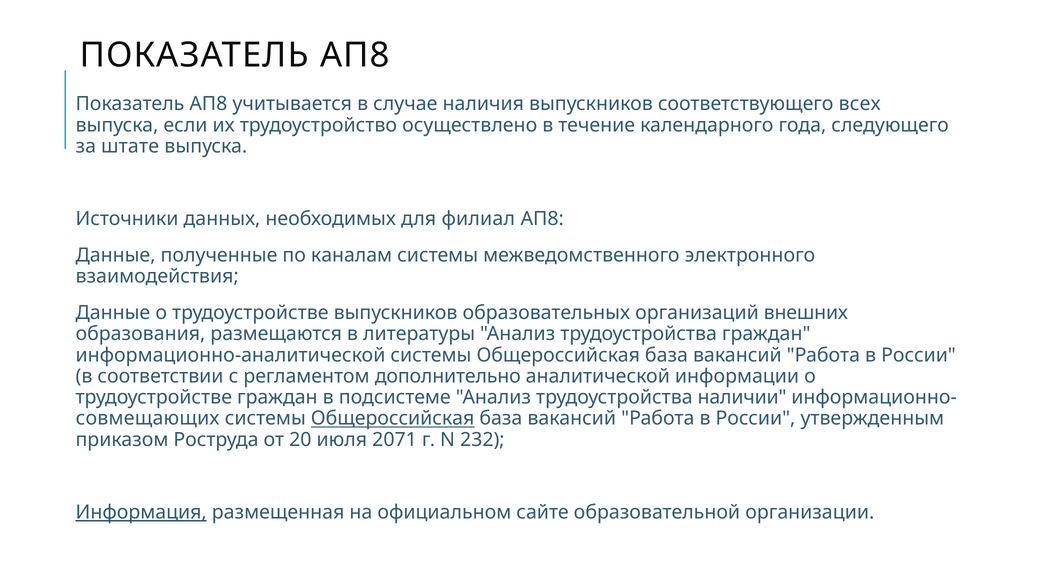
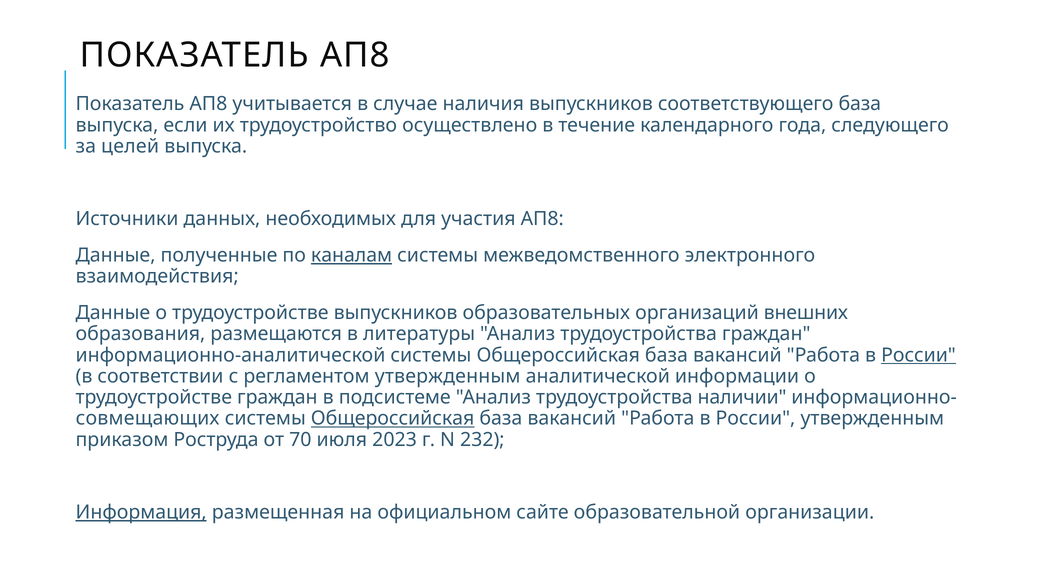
соответствующего всех: всех -> база (860, 104)
штате: штате -> целей (130, 146)
филиал: филиал -> участия (478, 219)
каналам underline: none -> present (352, 255)
России underline: none -> present (919, 355)
регламентом дополнительно: дополнительно -> утвержденным (448, 376)
20: 20 -> 70 (300, 439)
2071: 2071 -> 2023 (395, 439)
